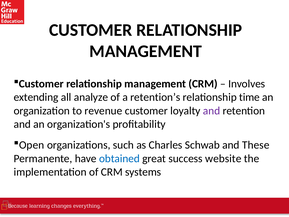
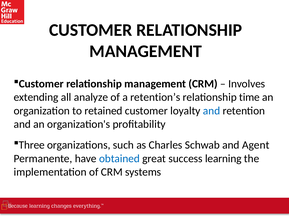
revenue: revenue -> retained (103, 111)
and colour: purple -> blue (212, 111)
Open: Open -> Three (32, 145)
These: These -> Agent (256, 145)
website: website -> learning (223, 158)
